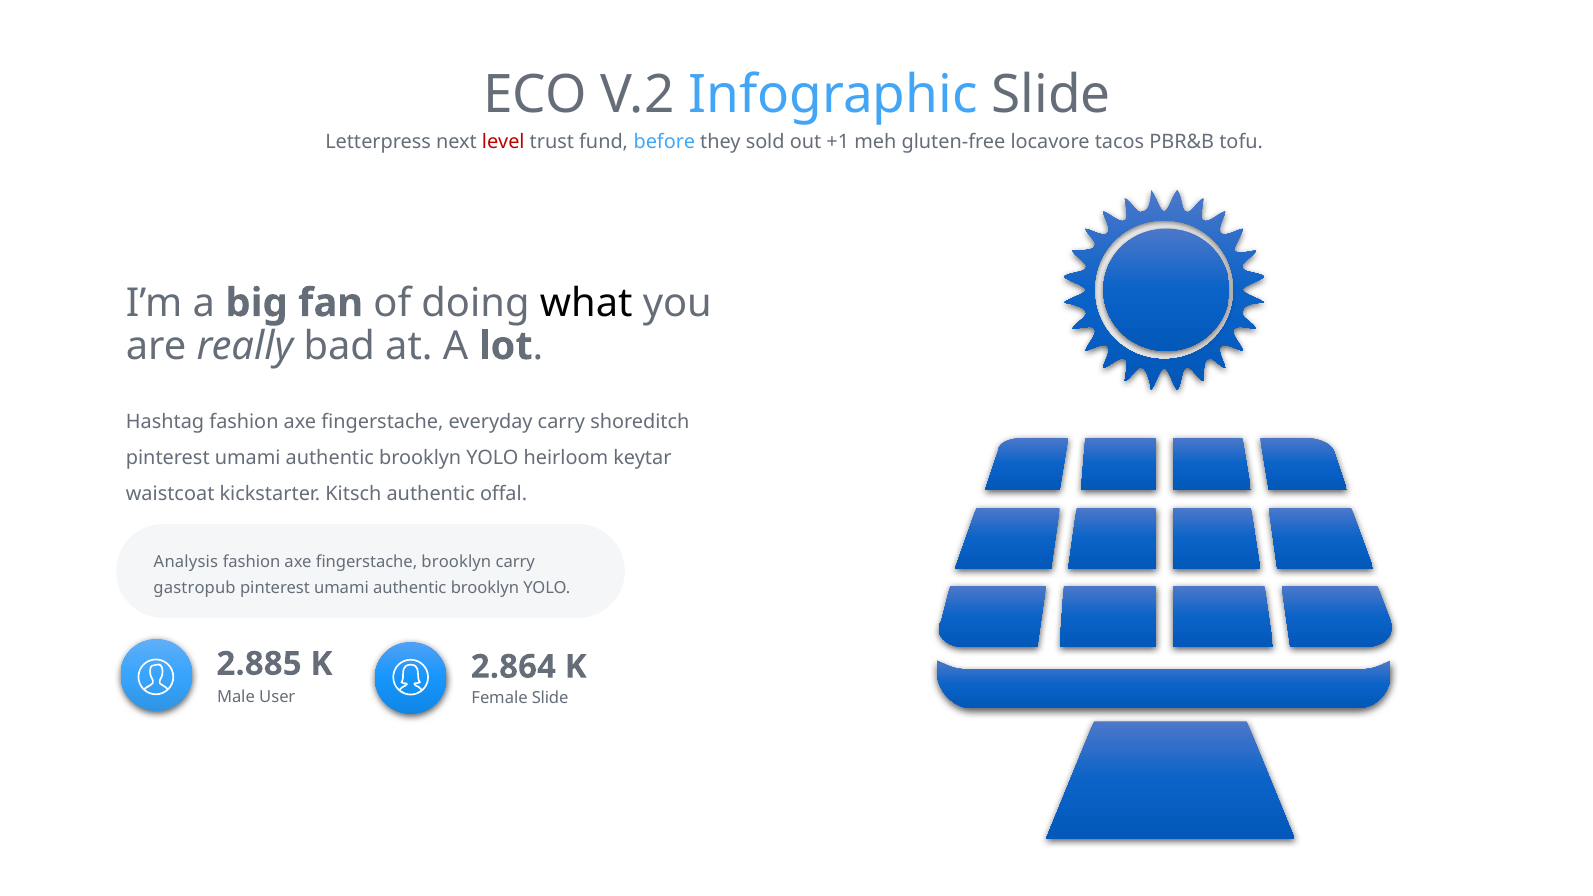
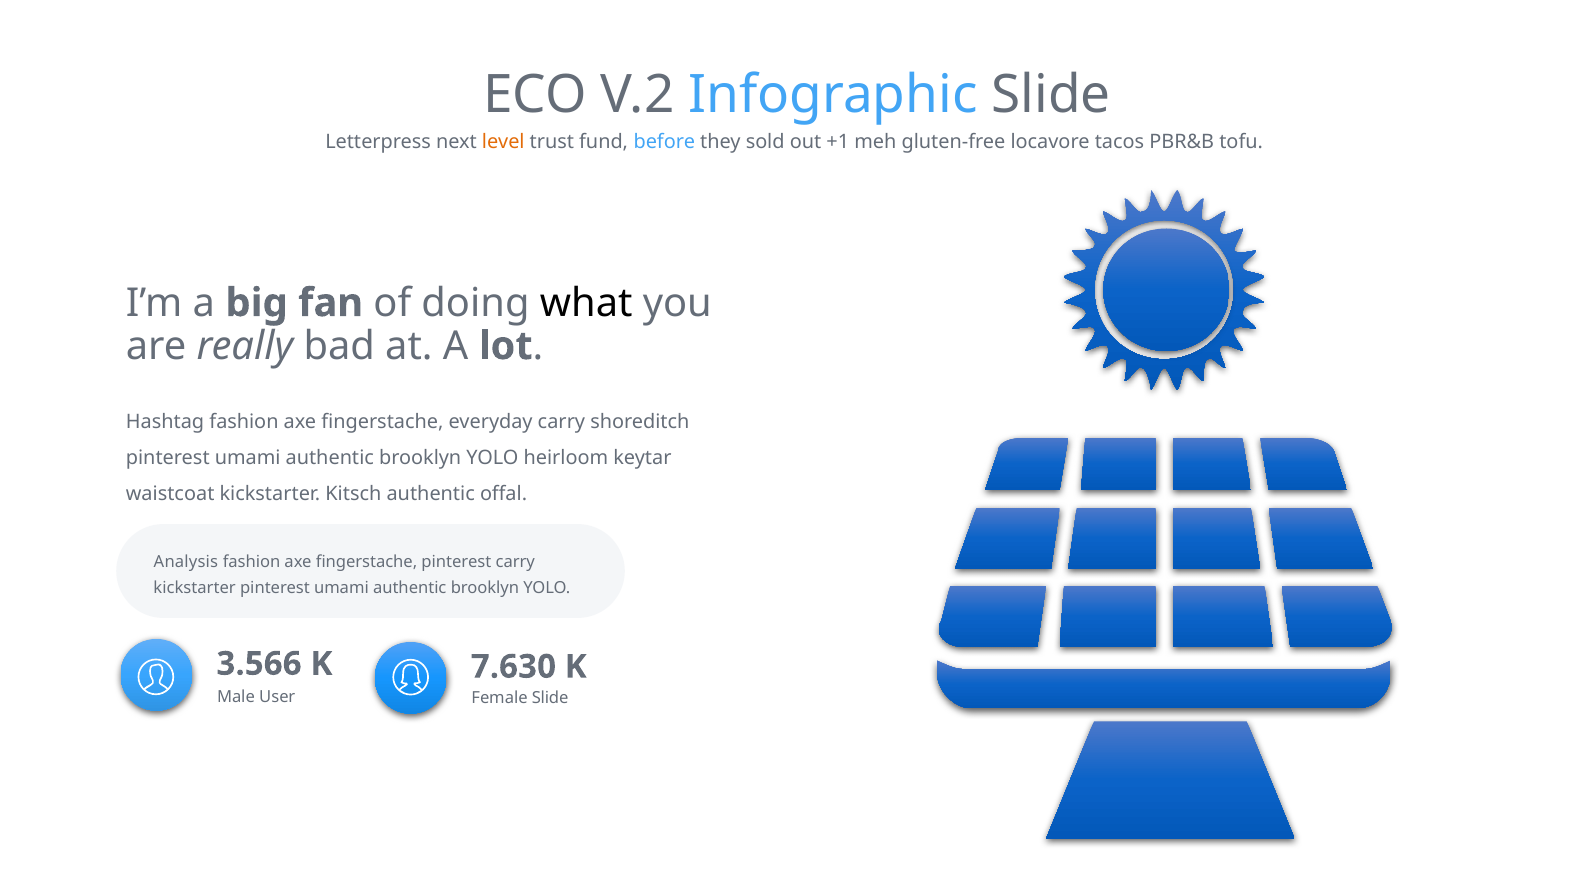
level colour: red -> orange (503, 142)
fingerstache brooklyn: brooklyn -> pinterest (456, 562)
gastropub: gastropub -> kickstarter (195, 588)
2.885: 2.885 -> 3.566 (259, 664)
2.864: 2.864 -> 7.630 (513, 667)
